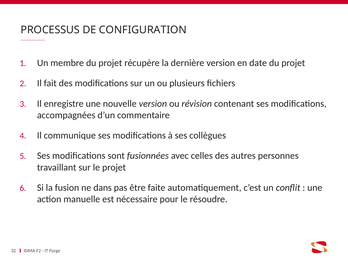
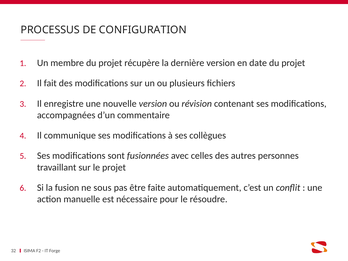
dans: dans -> sous (102, 188)
